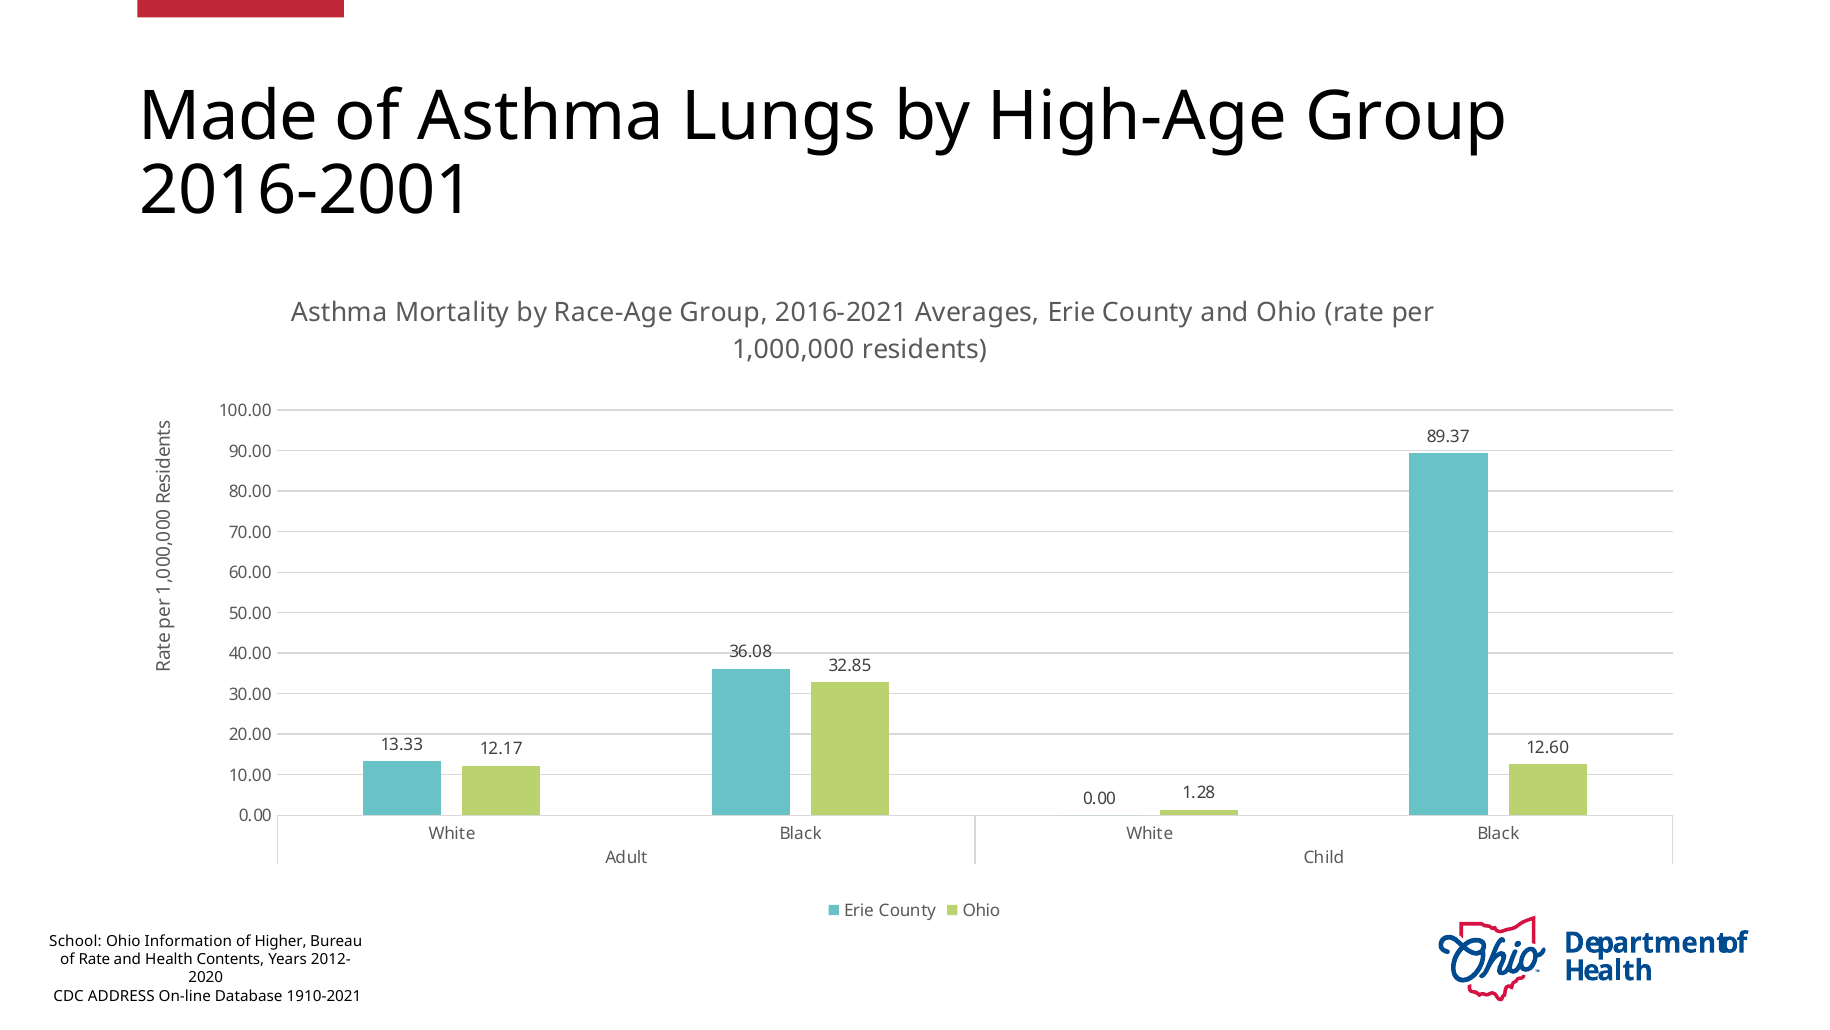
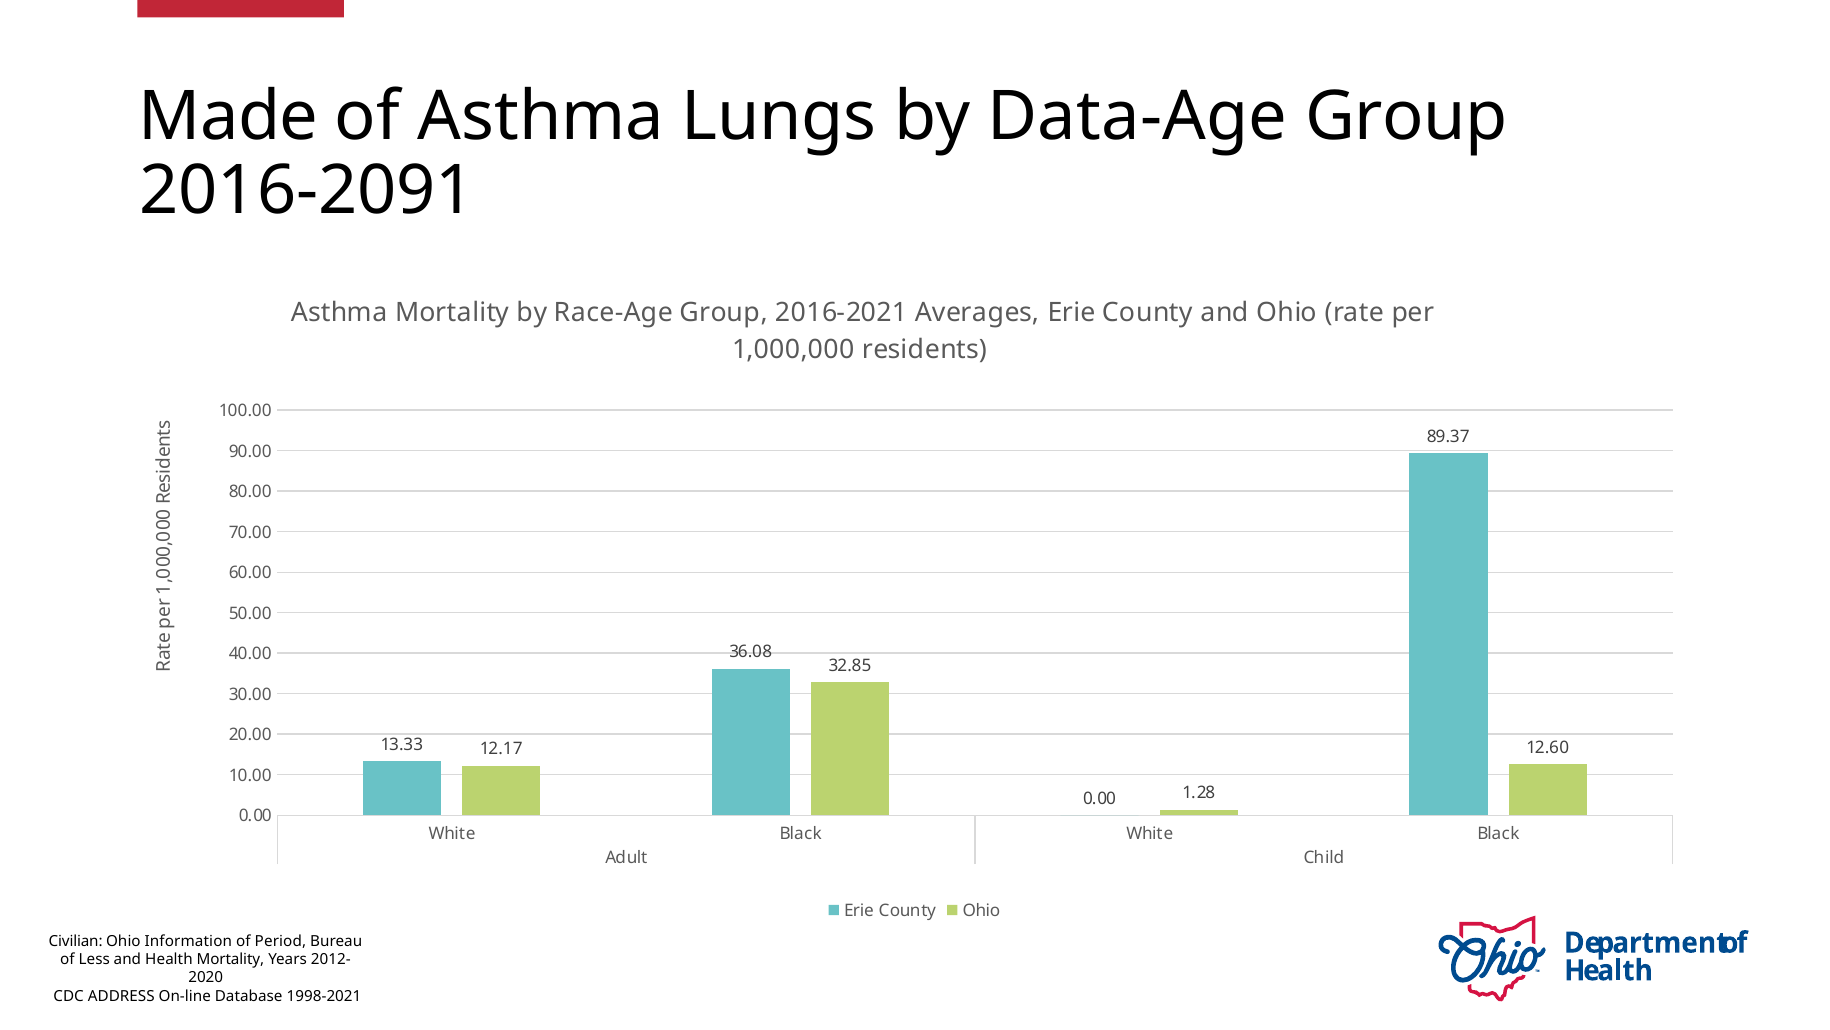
High-Age: High-Age -> Data-Age (1138, 117)
2016-2001: 2016-2001 -> 2016-2091 (307, 191)
School: School -> Civilian (76, 941)
Higher: Higher -> Period (280, 941)
of Rate: Rate -> Less (94, 959)
Health Contents: Contents -> Mortality (230, 959)
1910-2021: 1910-2021 -> 1998-2021 (324, 996)
